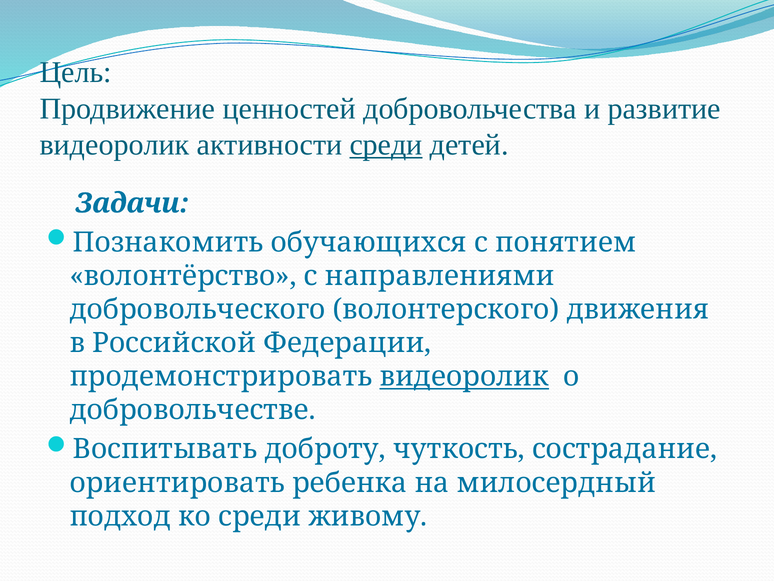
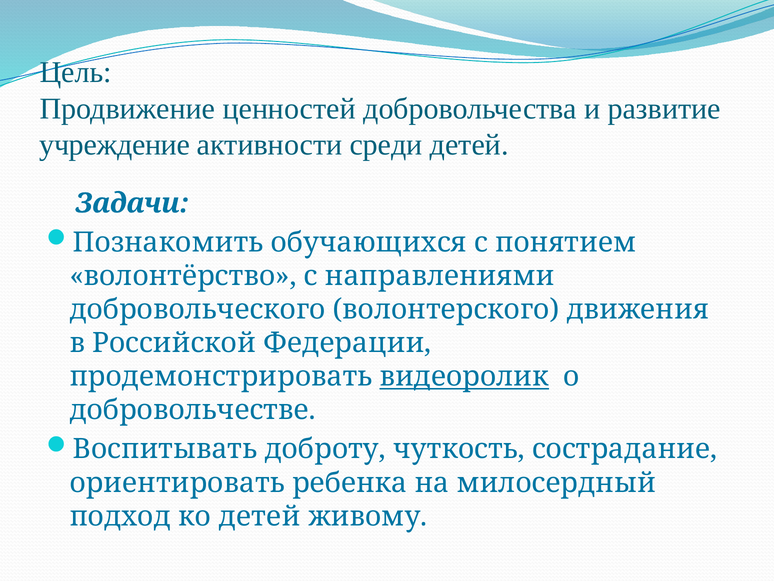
видеоролик: видеоролик -> учреждение (115, 145)
среди underline: present -> none (386, 145)
ко среди: среди -> детей (260, 516)
